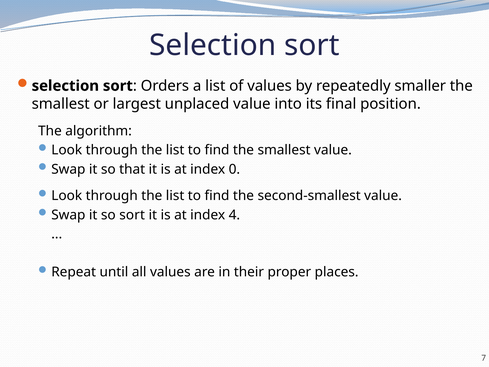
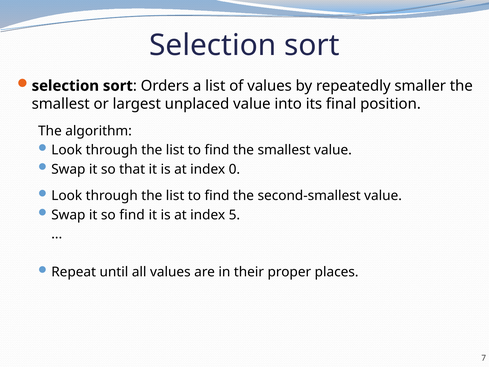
so sort: sort -> find (132, 215)
4: 4 -> 5 (234, 215)
